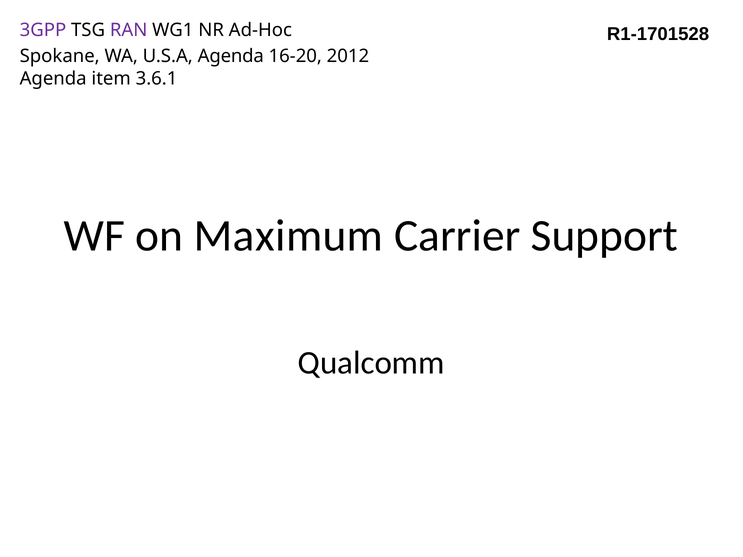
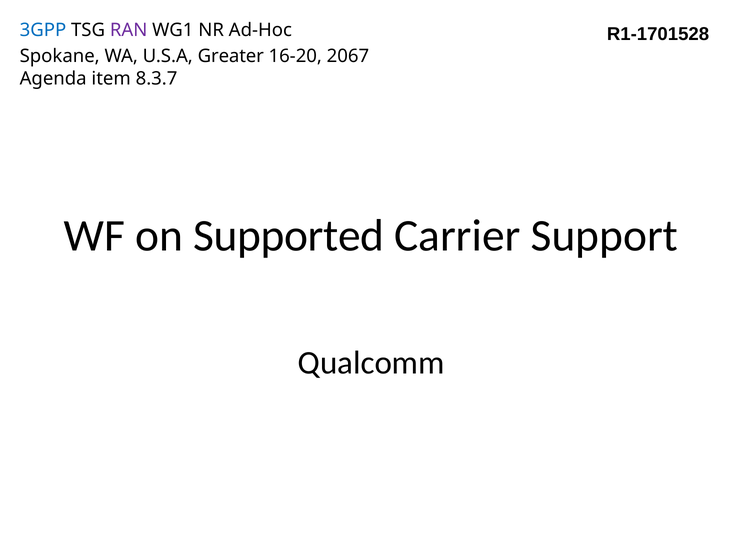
3GPP colour: purple -> blue (43, 30)
U.S.A Agenda: Agenda -> Greater (231, 56)
2012: 2012 -> 2067 (348, 56)
3.6.1: 3.6.1 -> 8.3.7 (157, 79)
Maximum: Maximum -> Supported (289, 236)
